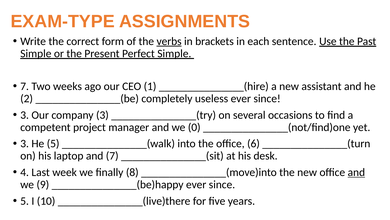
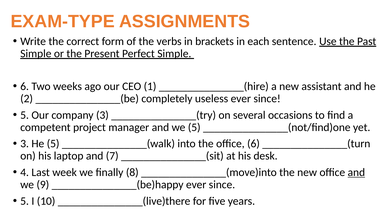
verbs underline: present -> none (169, 41)
7: 7 -> 6 (25, 86)
3: 3 -> 5 (25, 115)
we 0: 0 -> 5 (194, 127)
